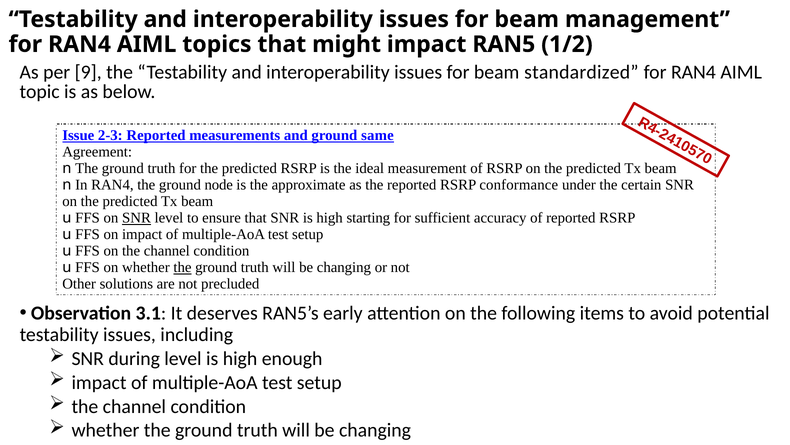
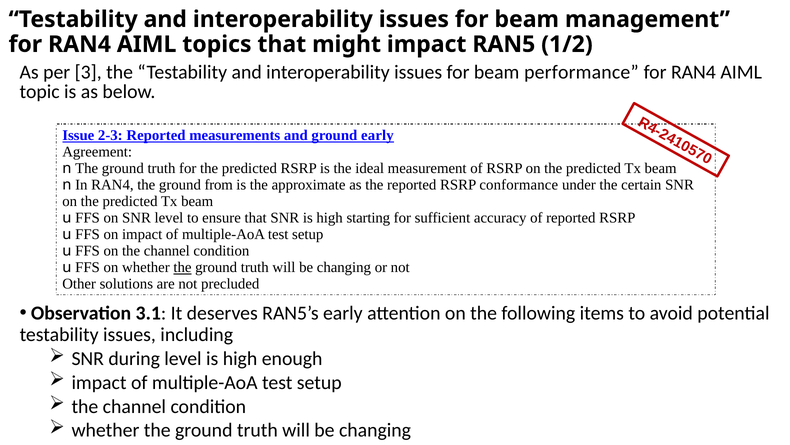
9: 9 -> 3 (88, 72)
standardized: standardized -> performance (581, 72)
ground same: same -> early (377, 135)
node: node -> from (219, 185)
SNR underline: present -> none (137, 218)
